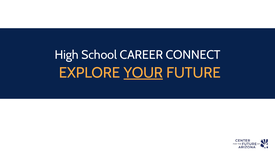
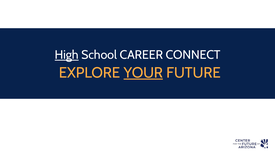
High underline: none -> present (67, 55)
